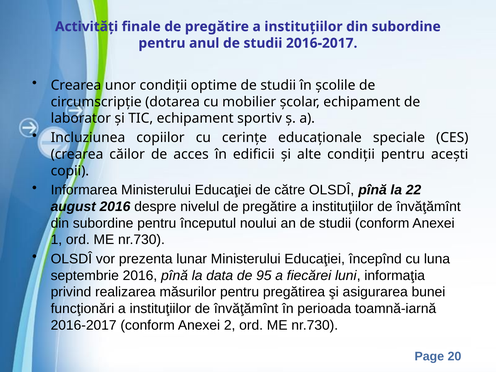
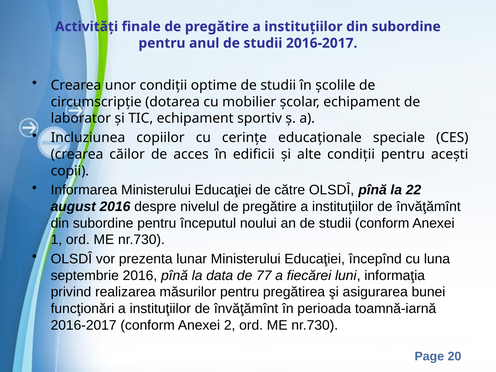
95: 95 -> 77 (264, 276)
